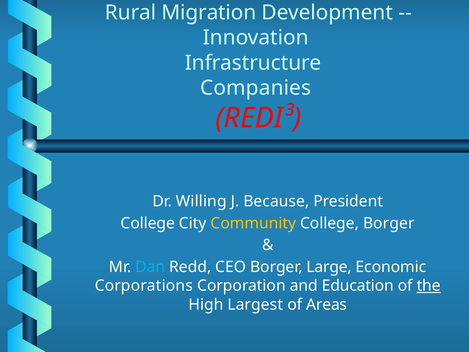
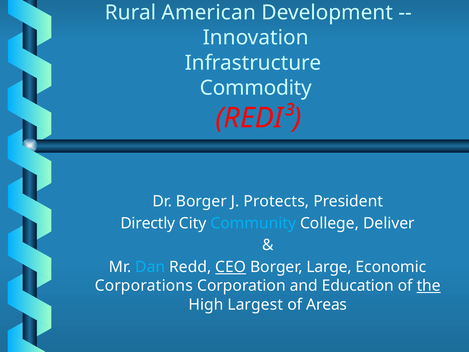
Migration: Migration -> American (209, 13)
Companies: Companies -> Commodity (256, 88)
Dr Willing: Willing -> Borger (201, 201)
Because: Because -> Protects (276, 201)
College: College -> Directly (148, 223)
Community colour: yellow -> light blue (253, 223)
College Borger: Borger -> Deliver (389, 223)
CEO underline: none -> present (231, 267)
